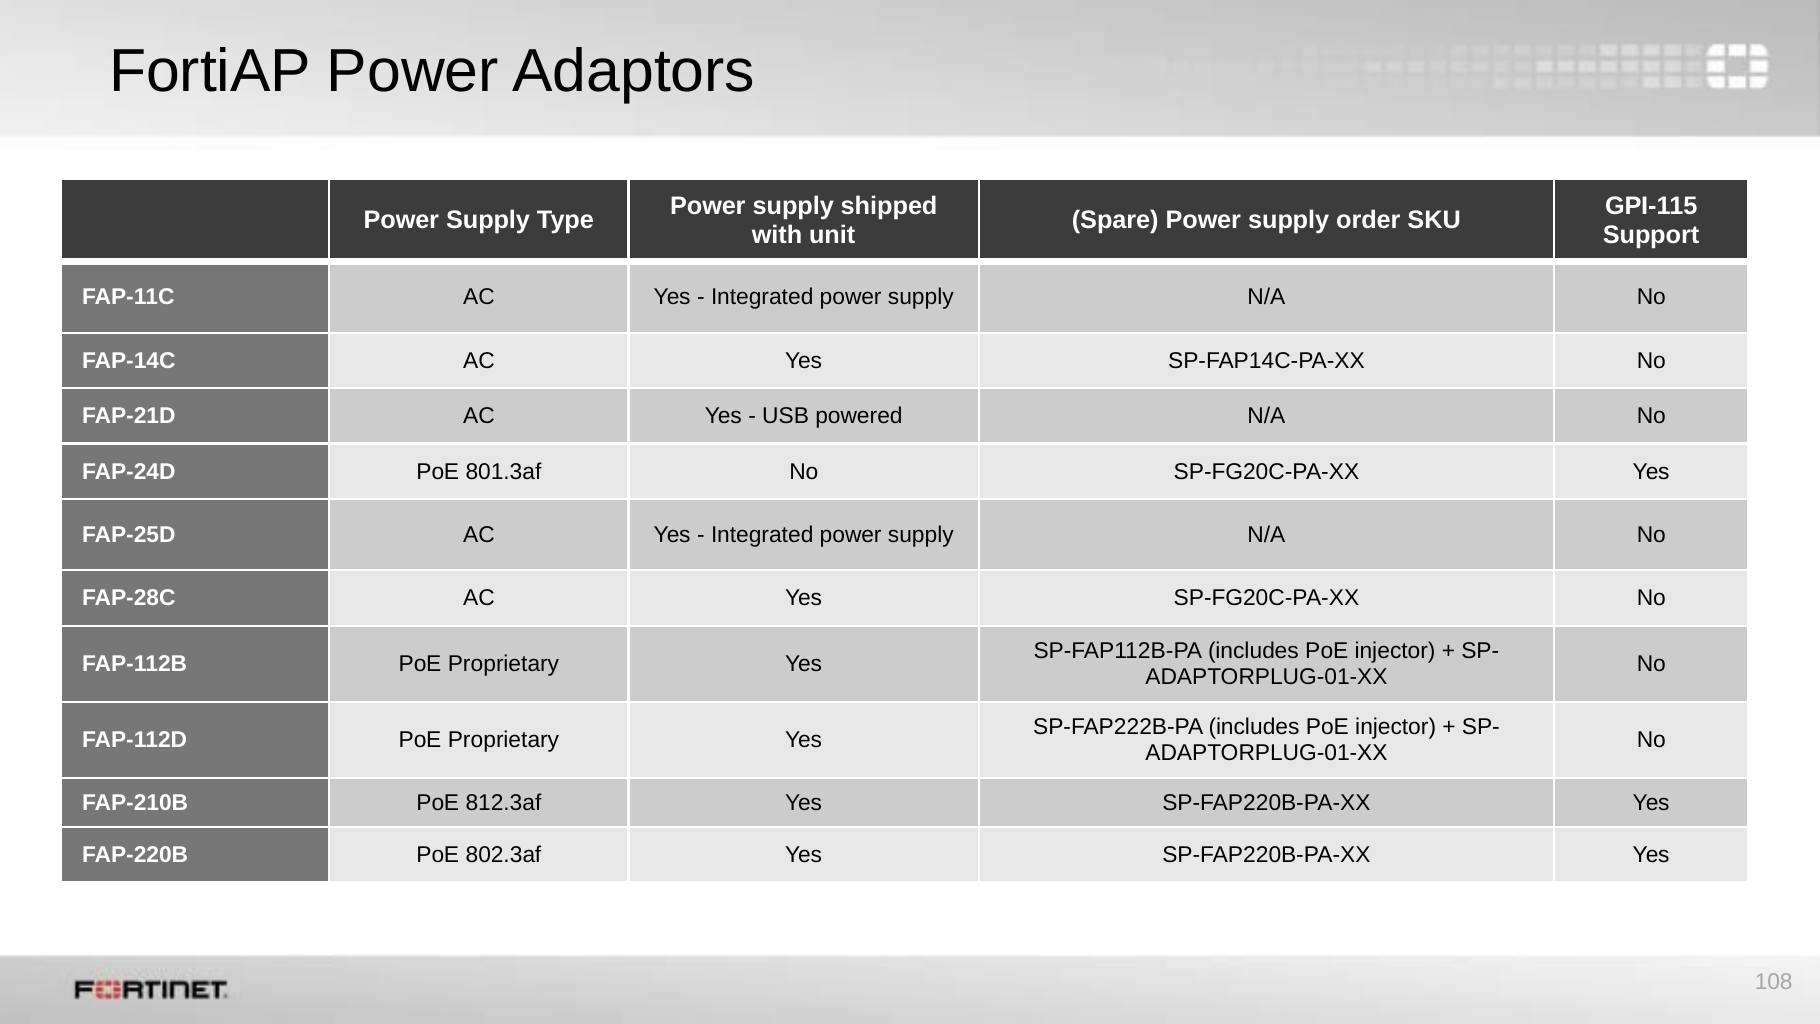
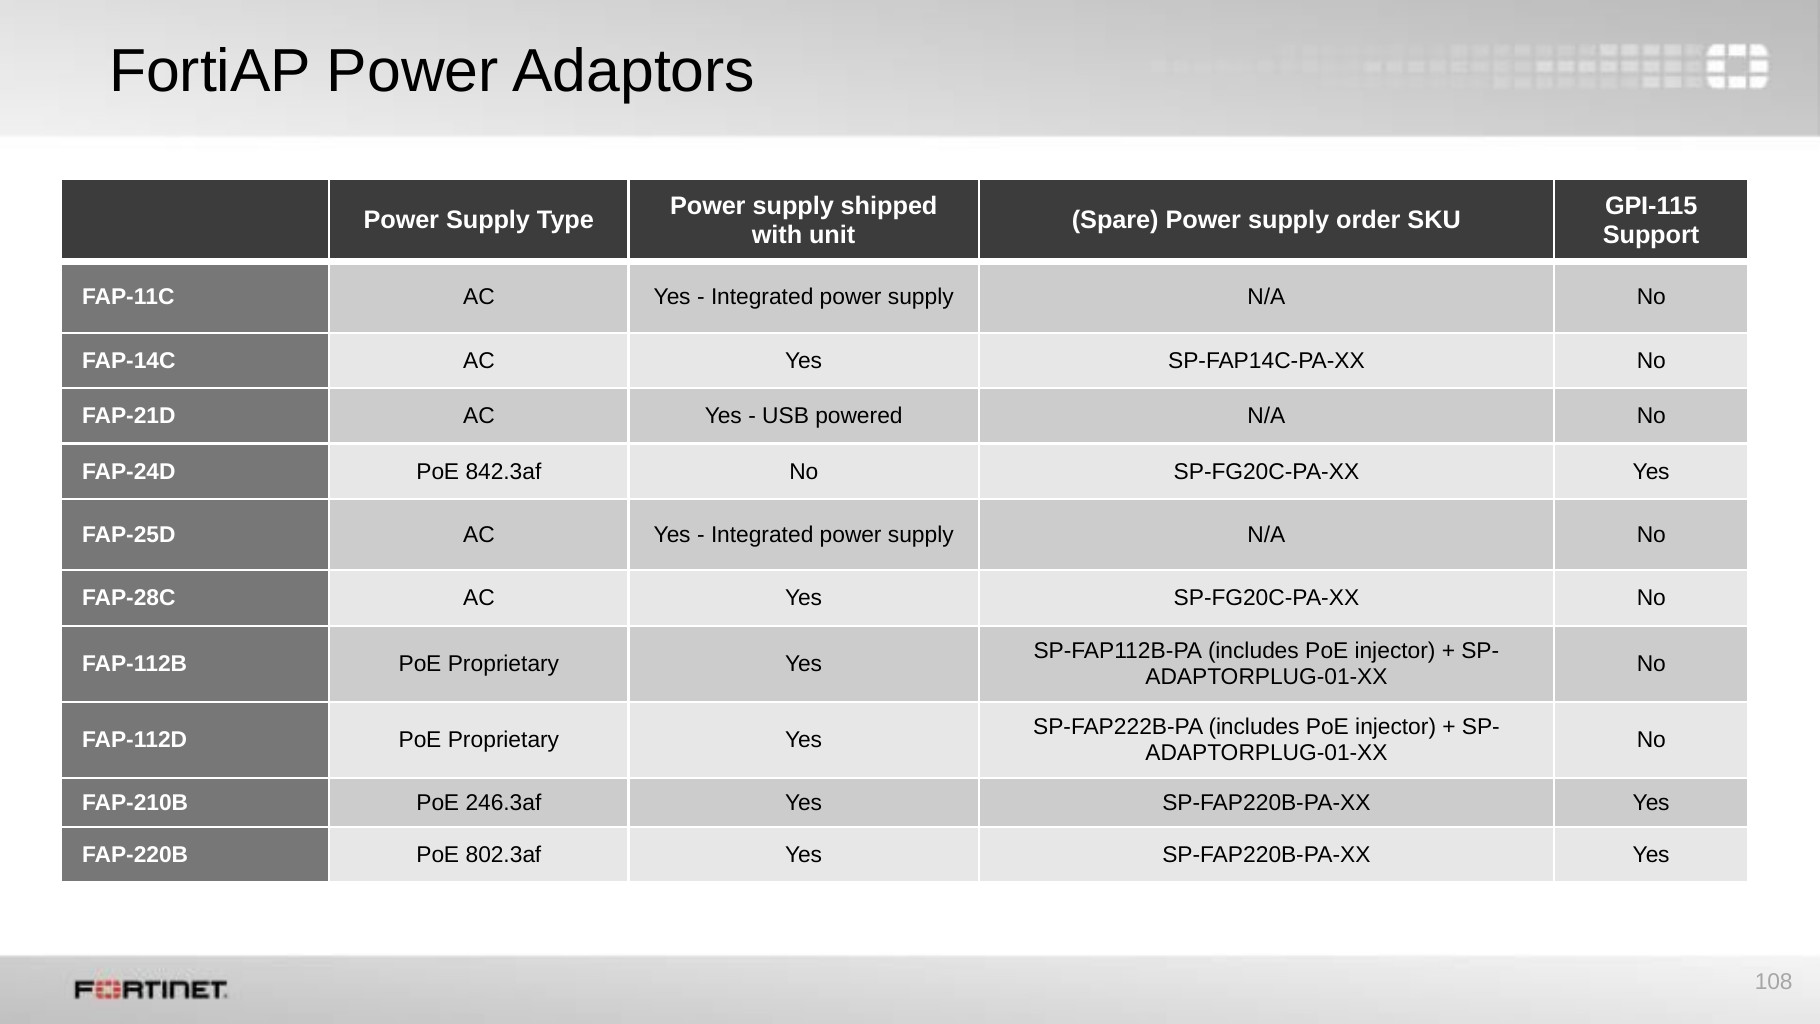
801.3af: 801.3af -> 842.3af (503, 471)
812.3af: 812.3af -> 246.3af (503, 802)
